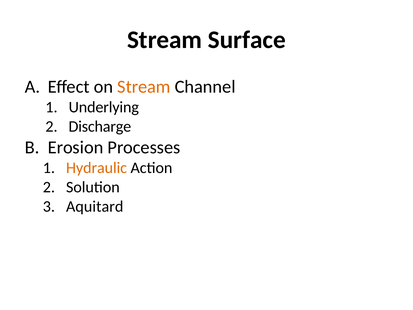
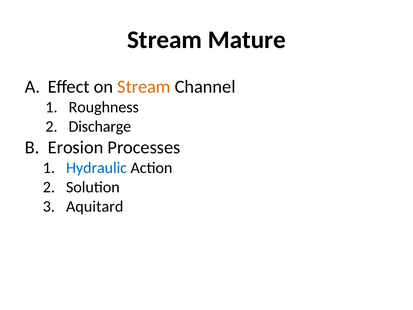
Surface: Surface -> Mature (247, 40)
Underlying: Underlying -> Roughness (104, 107)
Hydraulic colour: orange -> blue (97, 168)
